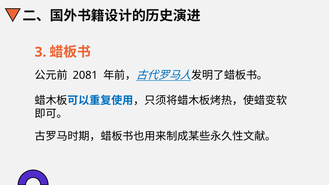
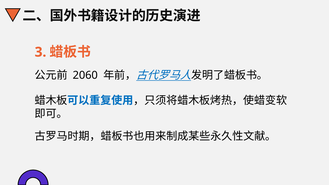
2081: 2081 -> 2060 (85, 75)
